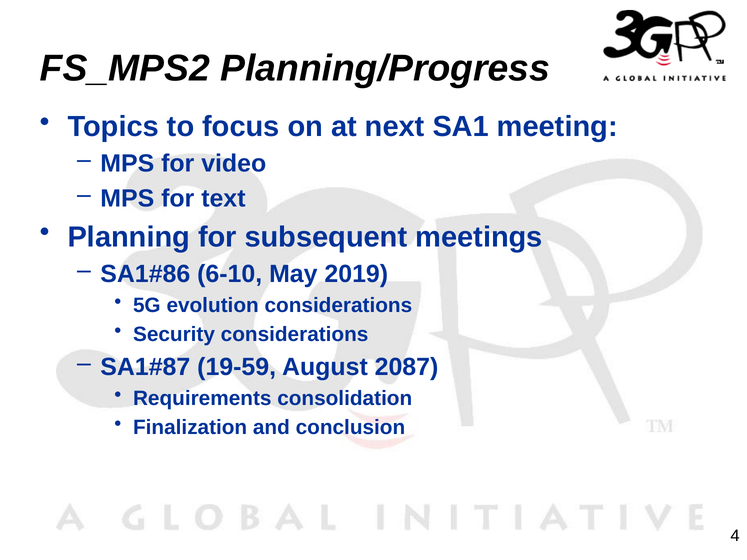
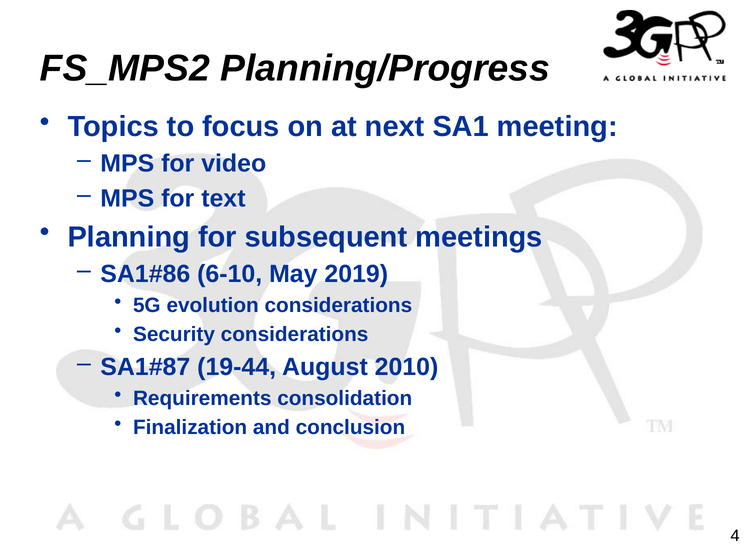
19-59: 19-59 -> 19-44 (237, 367)
2087: 2087 -> 2010 (407, 367)
